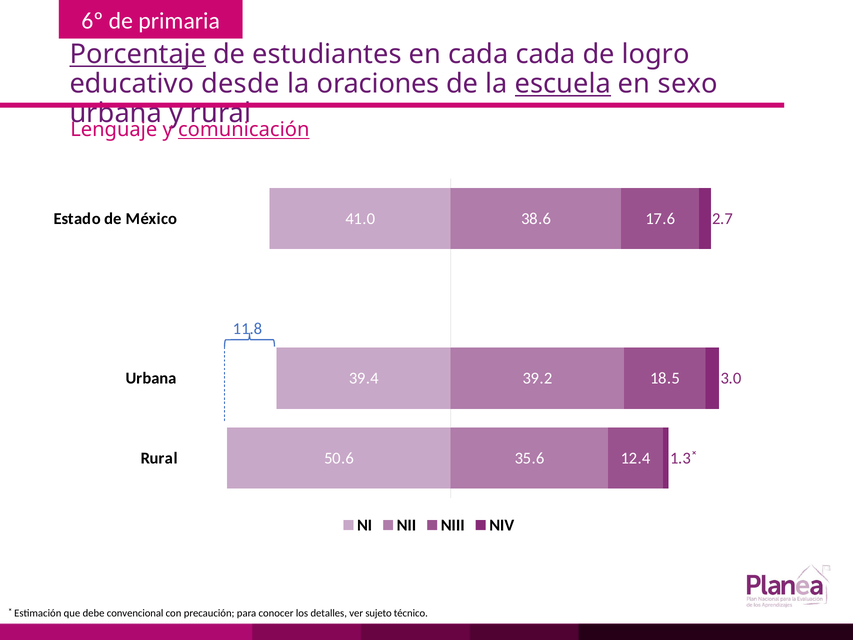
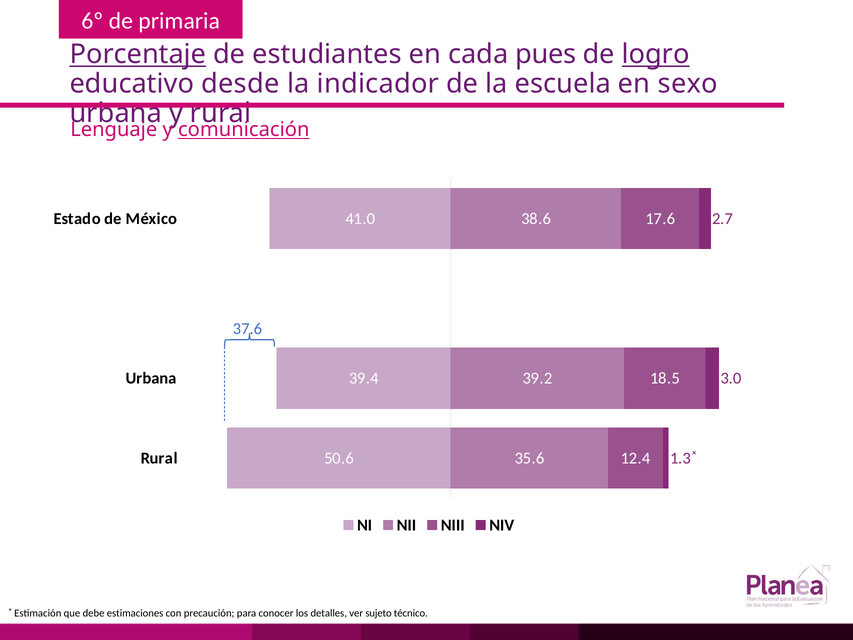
cada cada: cada -> pues (546, 54)
logro underline: none -> present (656, 54)
oraciones: oraciones -> indicador (378, 84)
escuela underline: present -> none (563, 84)
11.8: 11.8 -> 37.6 (247, 329)
convencional: convencional -> estimaciones (135, 613)
